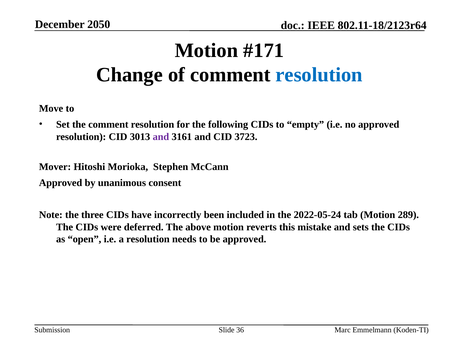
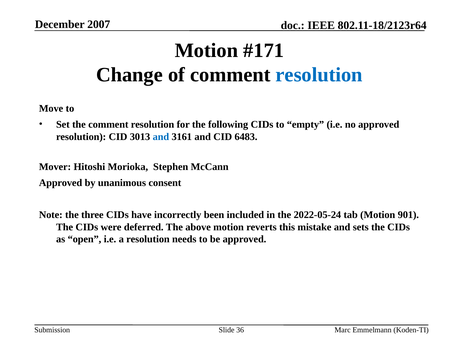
2050: 2050 -> 2007 (99, 24)
and colour: purple -> blue (161, 137)
3723: 3723 -> 6483 (246, 137)
289: 289 -> 901 (408, 215)
